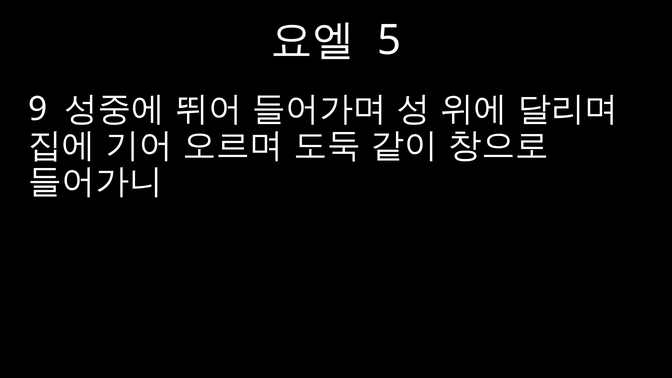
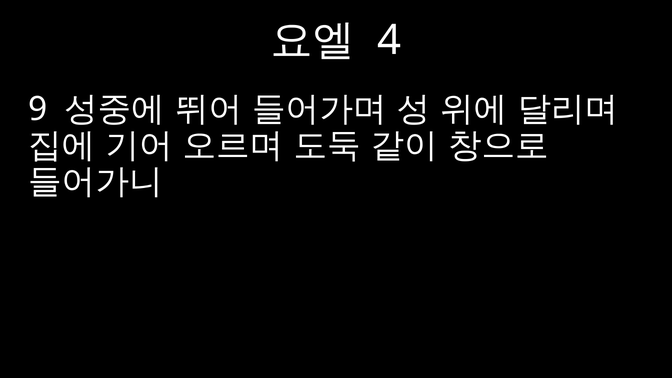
5: 5 -> 4 (389, 40)
